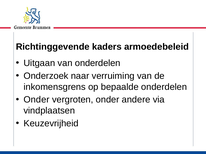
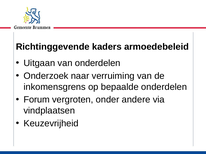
Onder: Onder -> Forum (37, 100)
